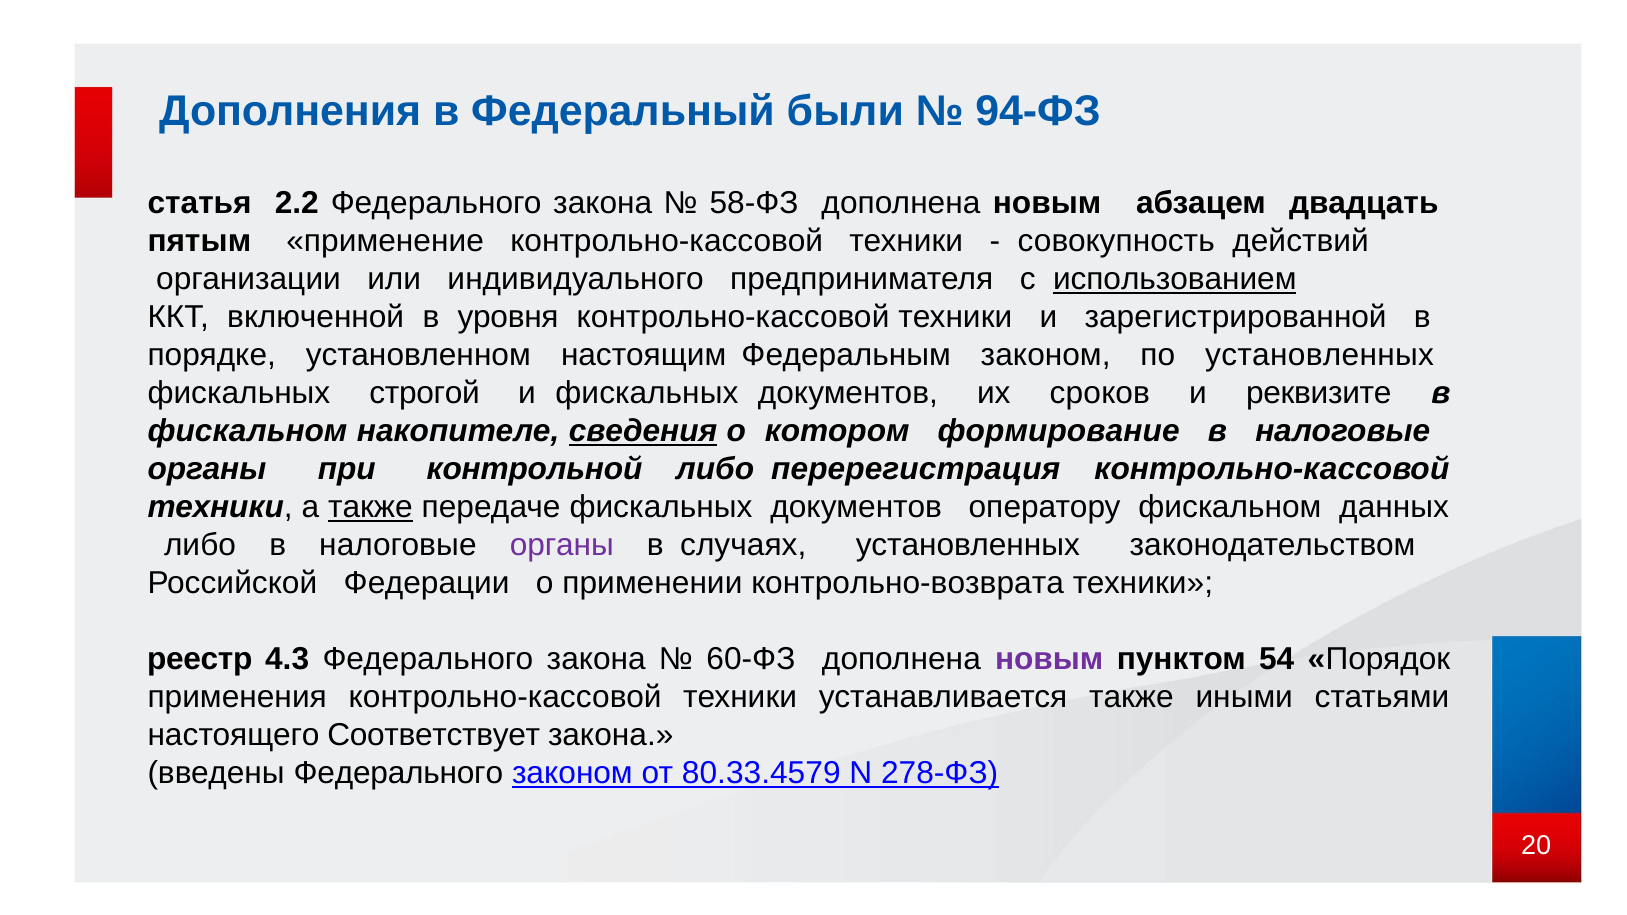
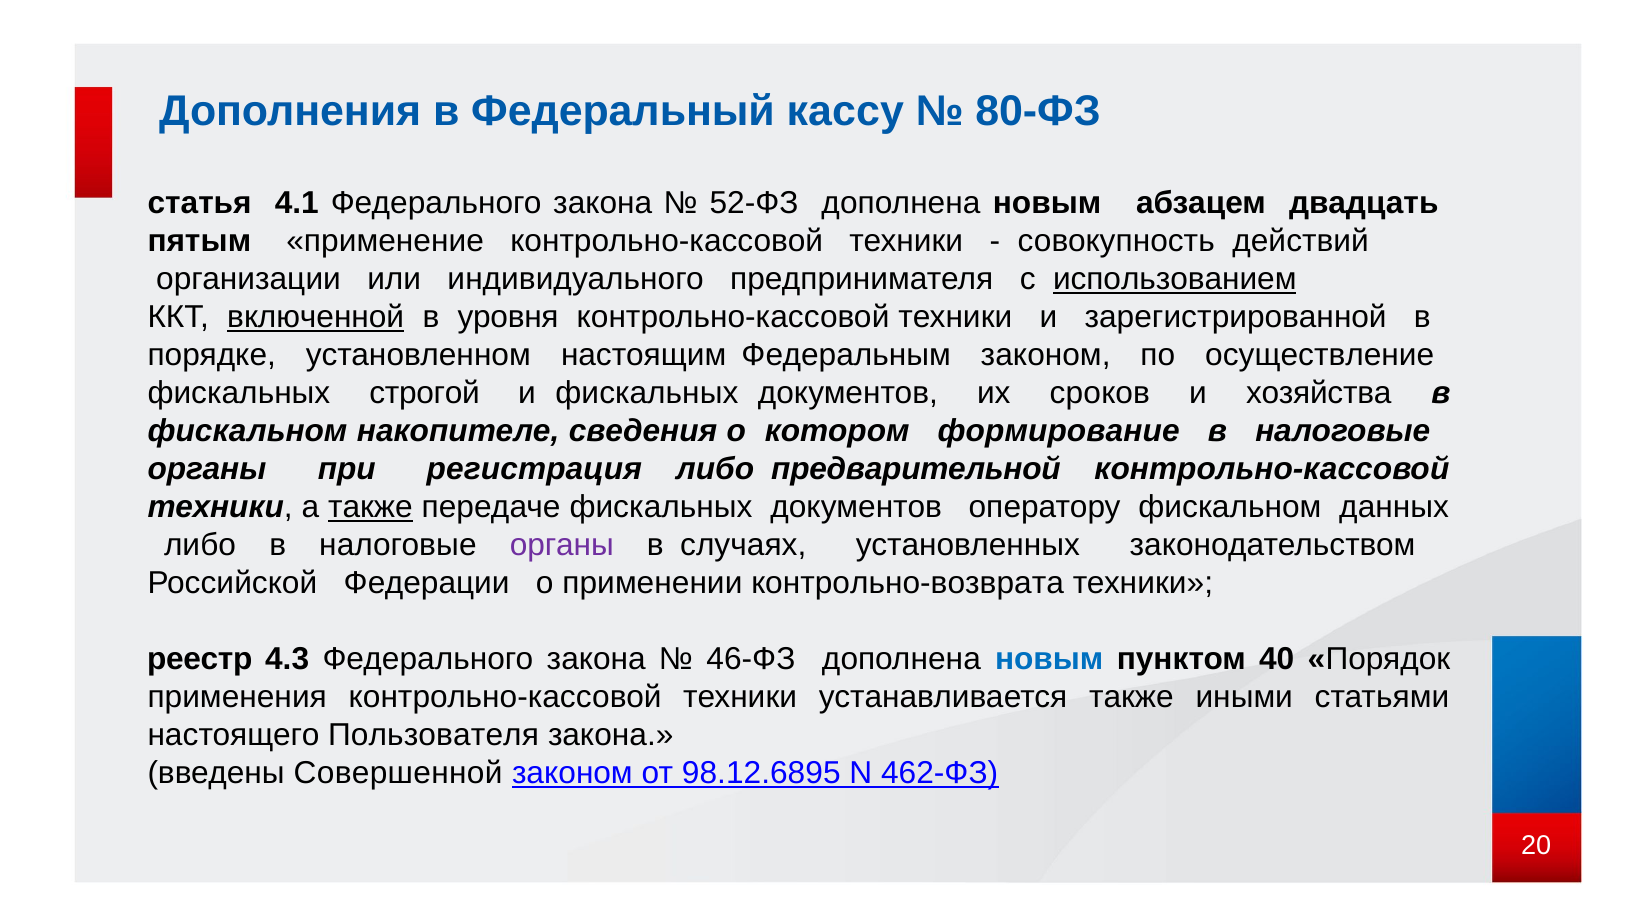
были: были -> кассу (845, 111)
94-ФЗ: 94-ФЗ -> 80-ФЗ (1038, 111)
2.2: 2.2 -> 4.1 (297, 204)
58-ФЗ: 58-ФЗ -> 52-ФЗ (754, 204)
включенной underline: none -> present (316, 317)
по установленных: установленных -> осуществление (1320, 355)
реквизите: реквизите -> хозяйства (1319, 393)
сведения underline: present -> none (643, 431)
контрольной: контрольной -> регистрация (534, 469)
перерегистрация: перерегистрация -> предварительной (916, 469)
60-ФЗ: 60-ФЗ -> 46-ФЗ (751, 659)
новым colour: purple -> blue (1049, 659)
54: 54 -> 40 (1277, 659)
Соответствует: Соответствует -> Пользователя (433, 735)
введены Федерального: Федерального -> Совершенной (398, 773)
80.33.4579: 80.33.4579 -> 98.12.6895 (761, 773)
278-ФЗ: 278-ФЗ -> 462-ФЗ (940, 773)
